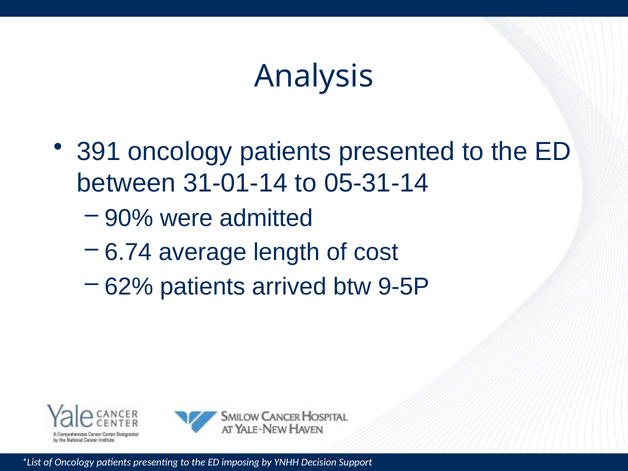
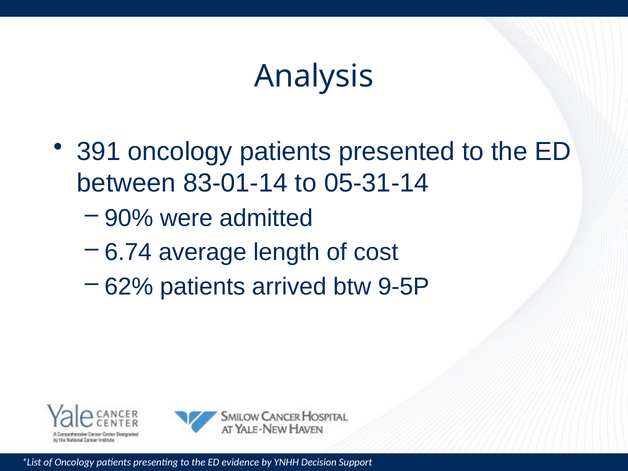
31-01-14: 31-01-14 -> 83-01-14 (235, 183)
imposing: imposing -> evidence (240, 462)
